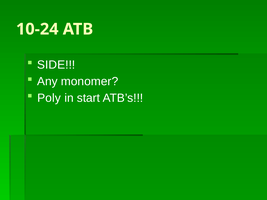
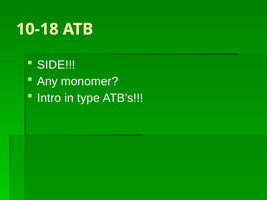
10-24: 10-24 -> 10-18 (37, 29)
Poly: Poly -> Intro (49, 98)
start: start -> type (88, 98)
